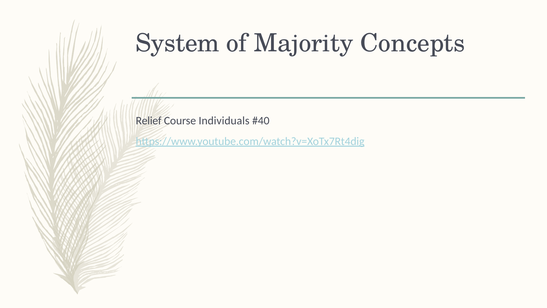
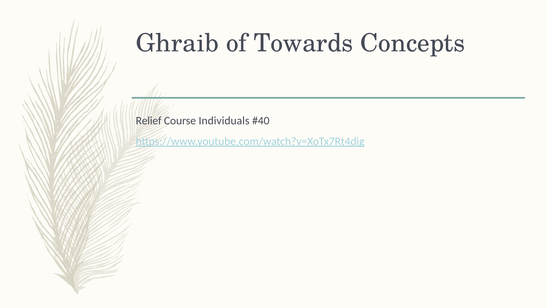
System: System -> Ghraib (177, 43)
Majority: Majority -> Towards (304, 43)
